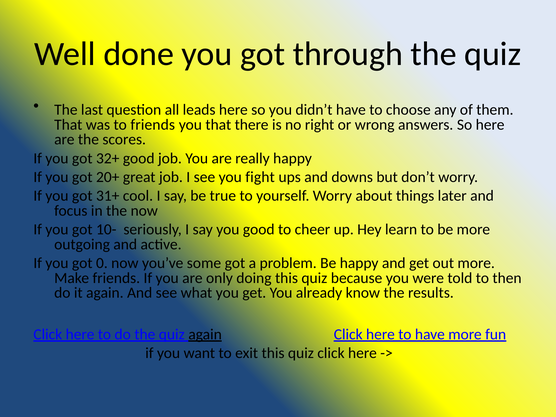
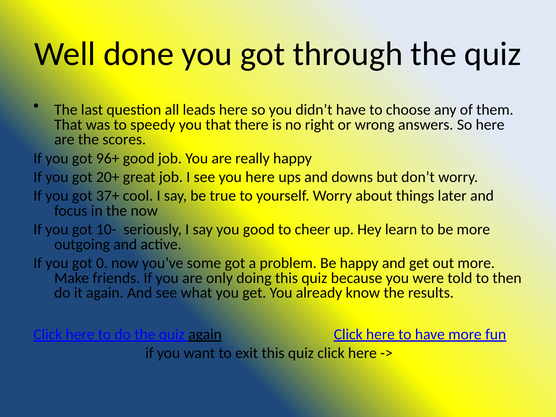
to friends: friends -> speedy (153, 125)
32+: 32+ -> 96+ (108, 158)
you fight: fight -> here (260, 177)
31+: 31+ -> 37+ (108, 196)
